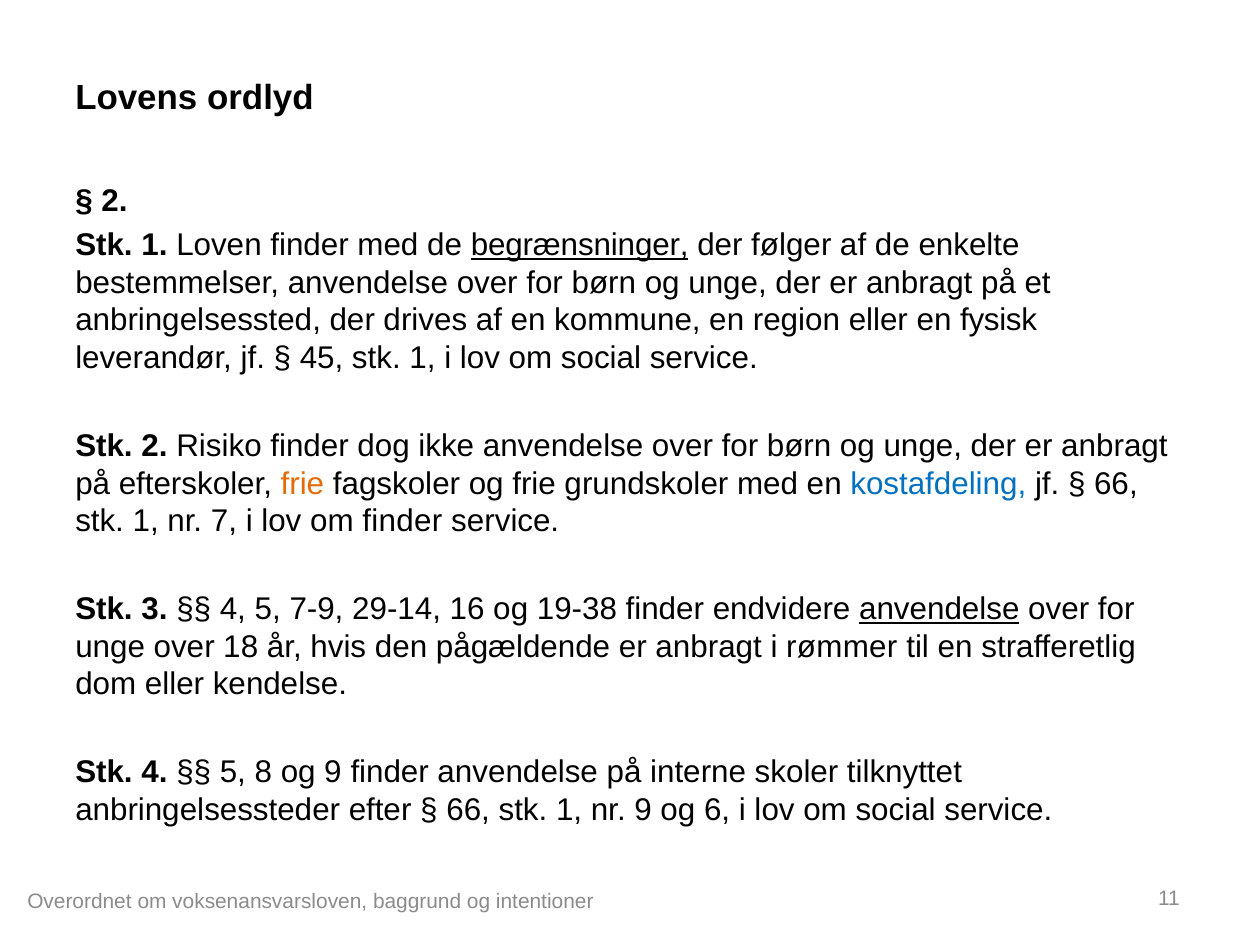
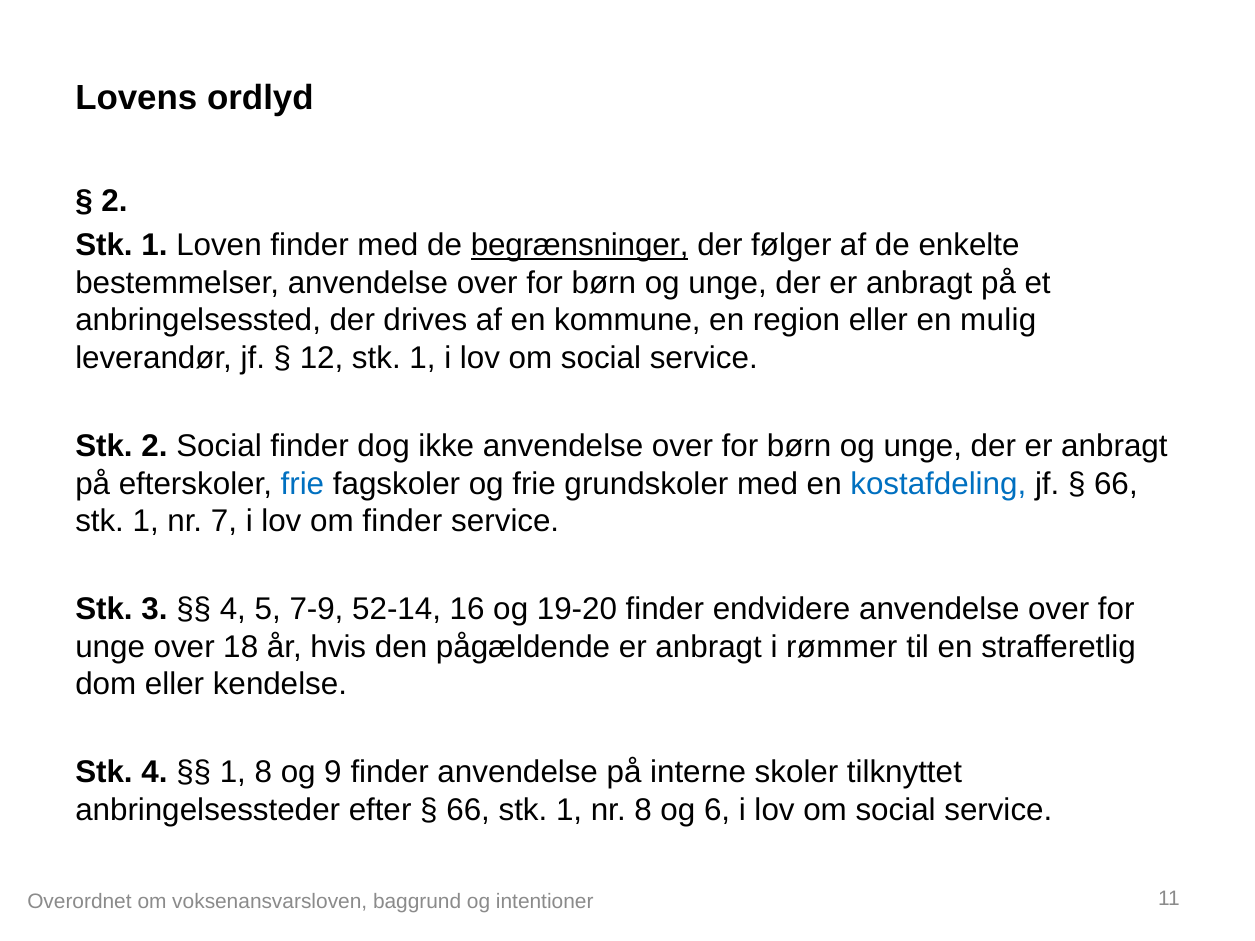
fysisk: fysisk -> mulig (998, 321)
45: 45 -> 12 (322, 358)
2 Risiko: Risiko -> Social (219, 446)
frie colour: orange -> blue (302, 484)
29-14: 29-14 -> 52-14 (397, 609)
19-38: 19-38 -> 19-20 (577, 609)
anvendelse underline: present -> none (939, 609)
5: 5 -> 1 (233, 772)
nr 9: 9 -> 8 (643, 810)
